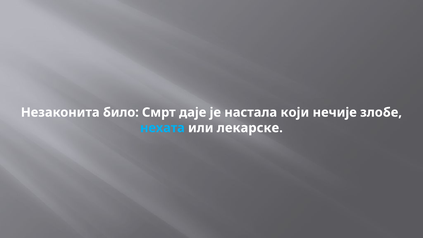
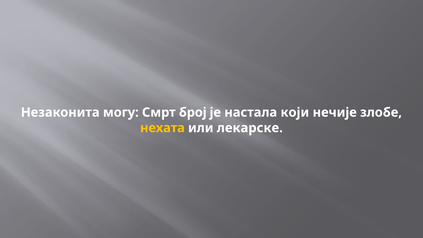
било: било -> могу (121, 112)
даје: даје -> број (193, 112)
нехата colour: light blue -> yellow (162, 128)
